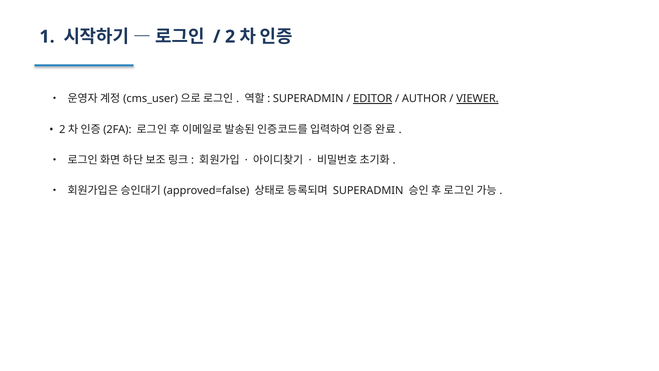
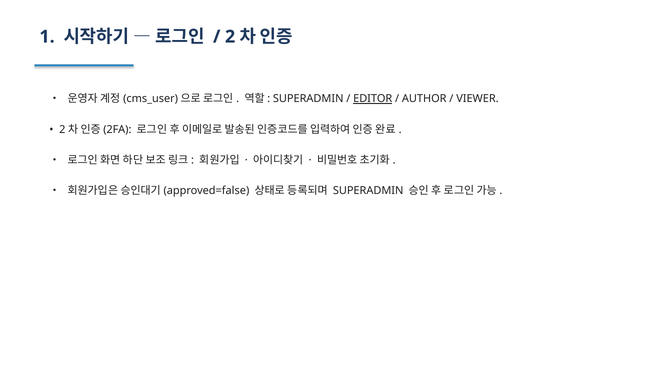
VIEWER underline: present -> none (477, 99)
